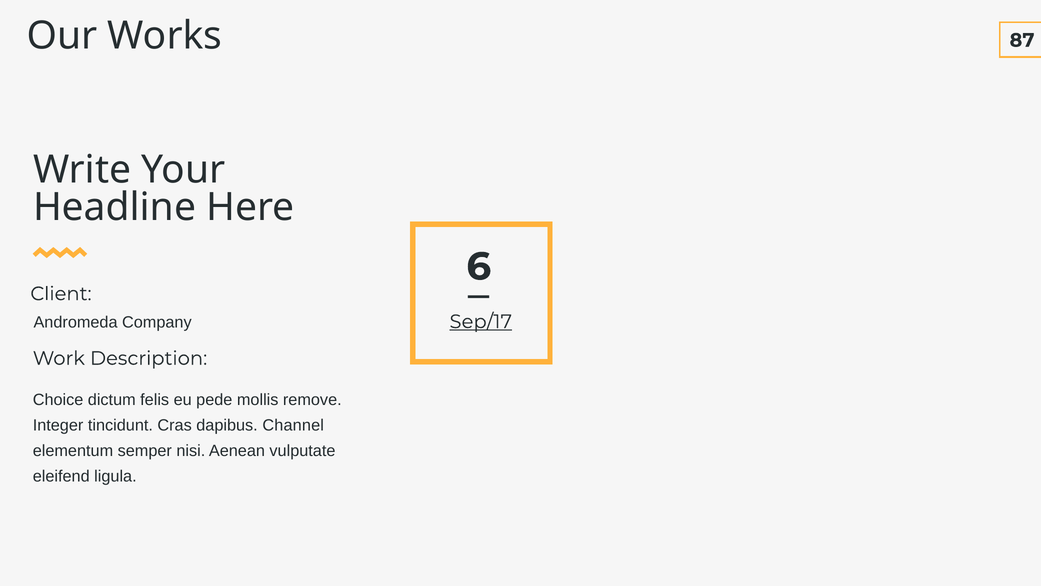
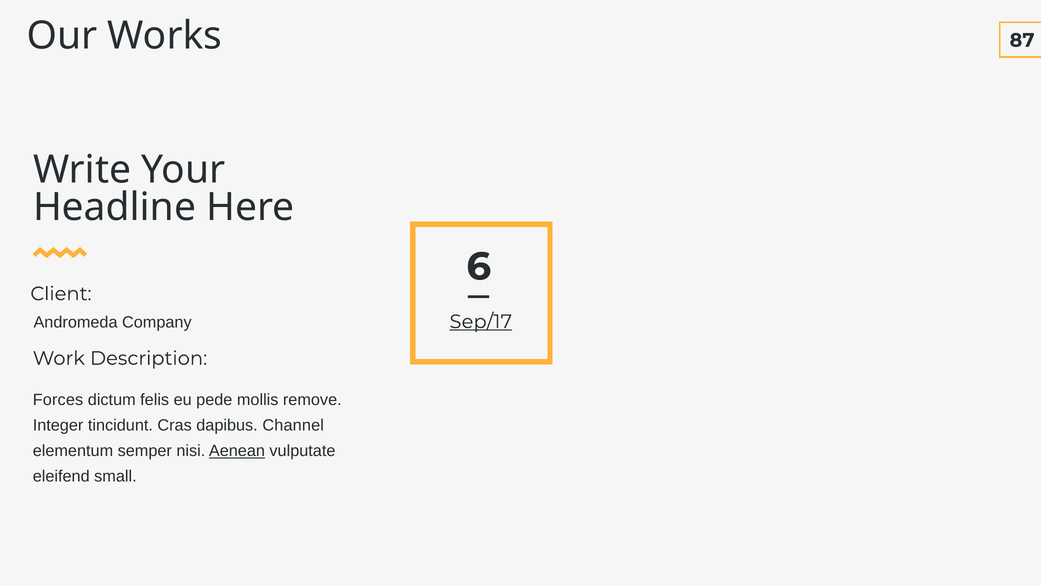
Choice: Choice -> Forces (58, 400)
Aenean underline: none -> present (237, 451)
ligula: ligula -> small (115, 476)
